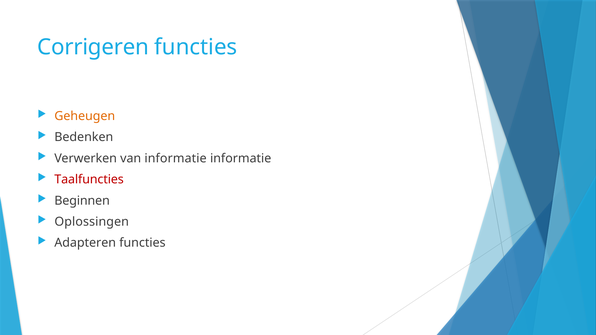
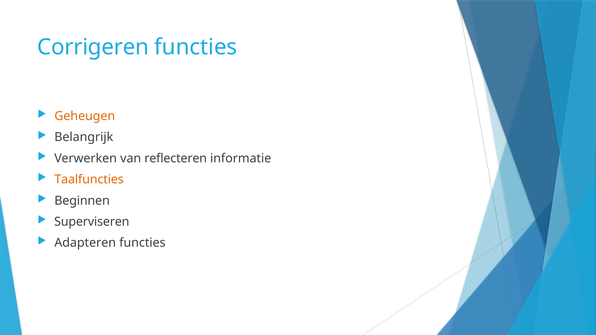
Bedenken: Bedenken -> Belangrijk (84, 137)
van informatie: informatie -> reflecteren (176, 158)
Taalfuncties colour: red -> orange (89, 180)
Oplossingen: Oplossingen -> Superviseren (92, 222)
